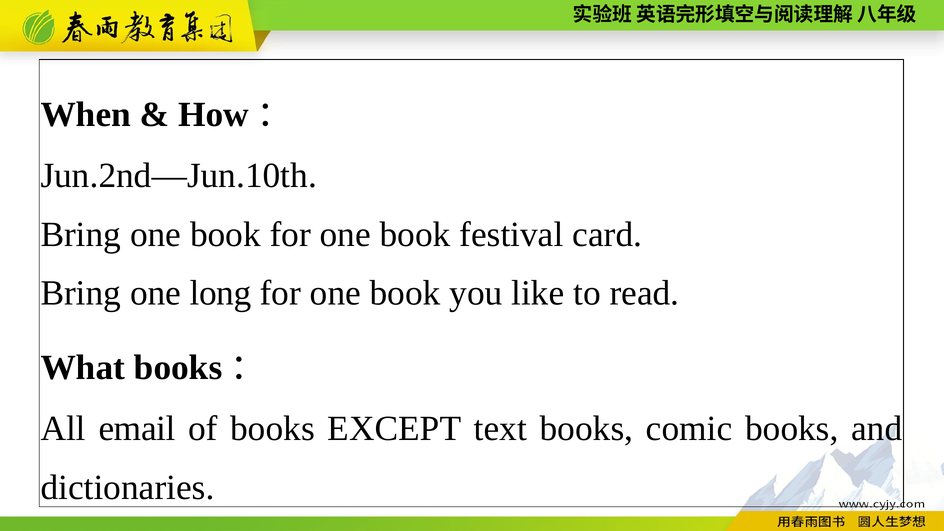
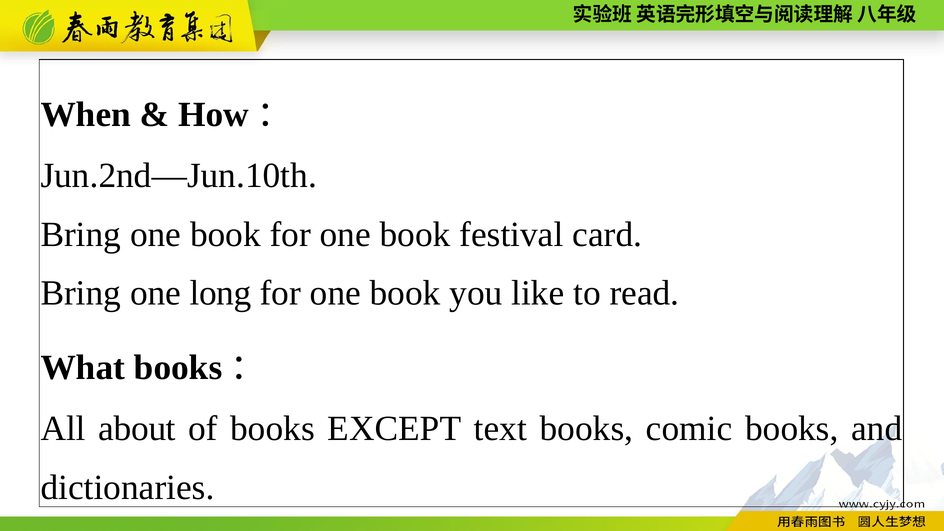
email: email -> about (137, 429)
